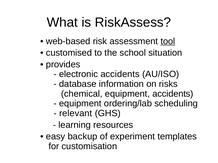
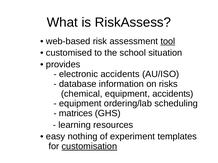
relevant: relevant -> matrices (76, 114)
backup: backup -> nothing (83, 137)
customisation underline: none -> present (89, 147)
